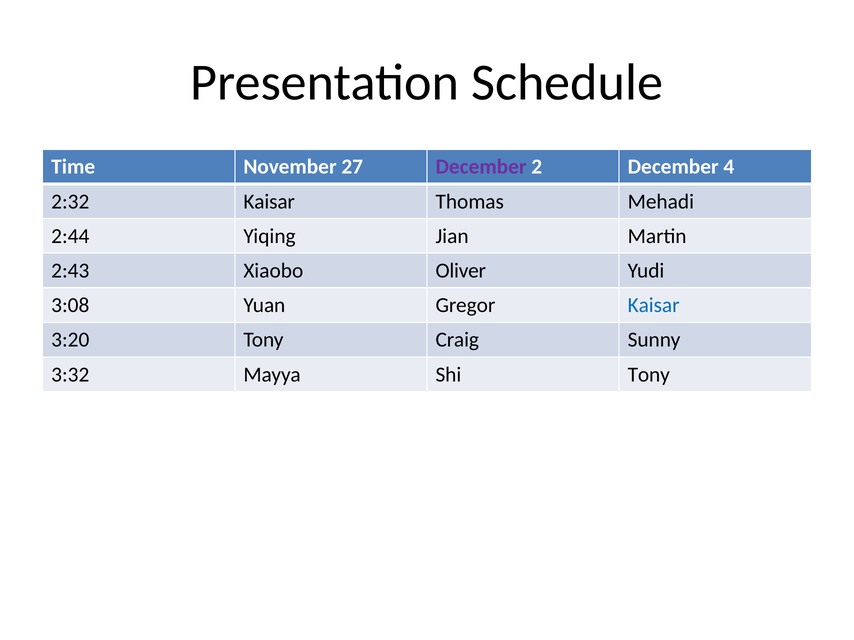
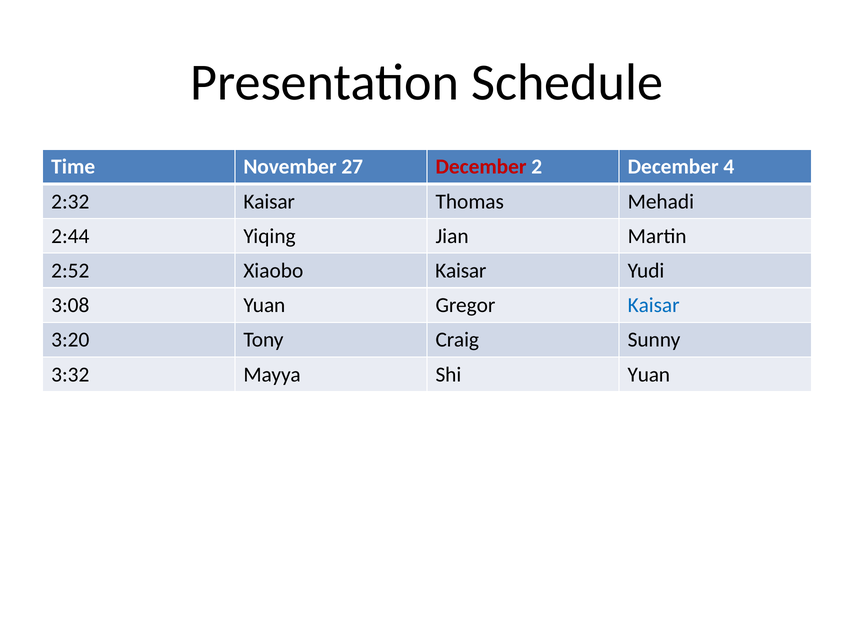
December colour: purple -> red (481, 167)
2:43: 2:43 -> 2:52 (70, 271)
Xiaobo Oliver: Oliver -> Kaisar (461, 271)
Shi Tony: Tony -> Yuan (649, 375)
